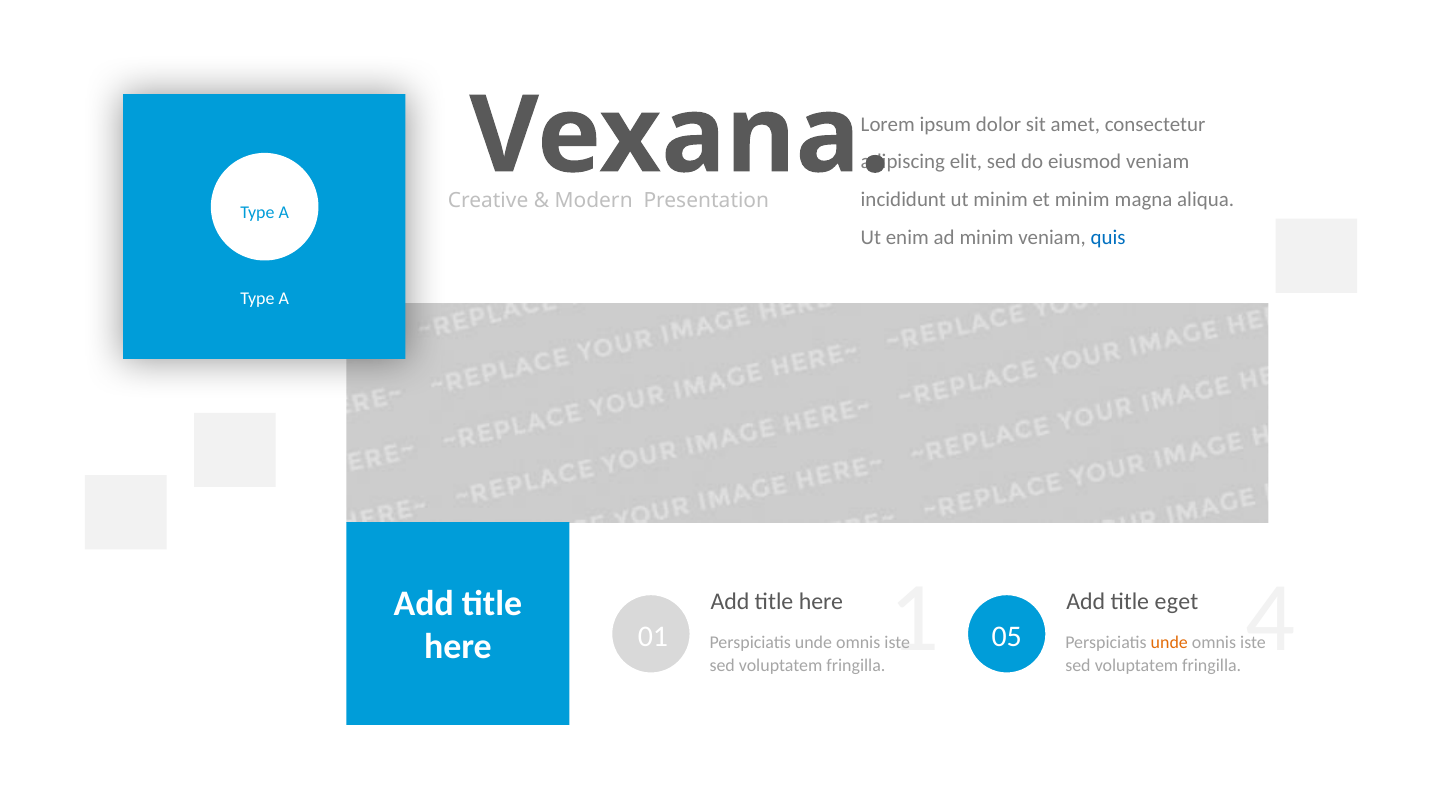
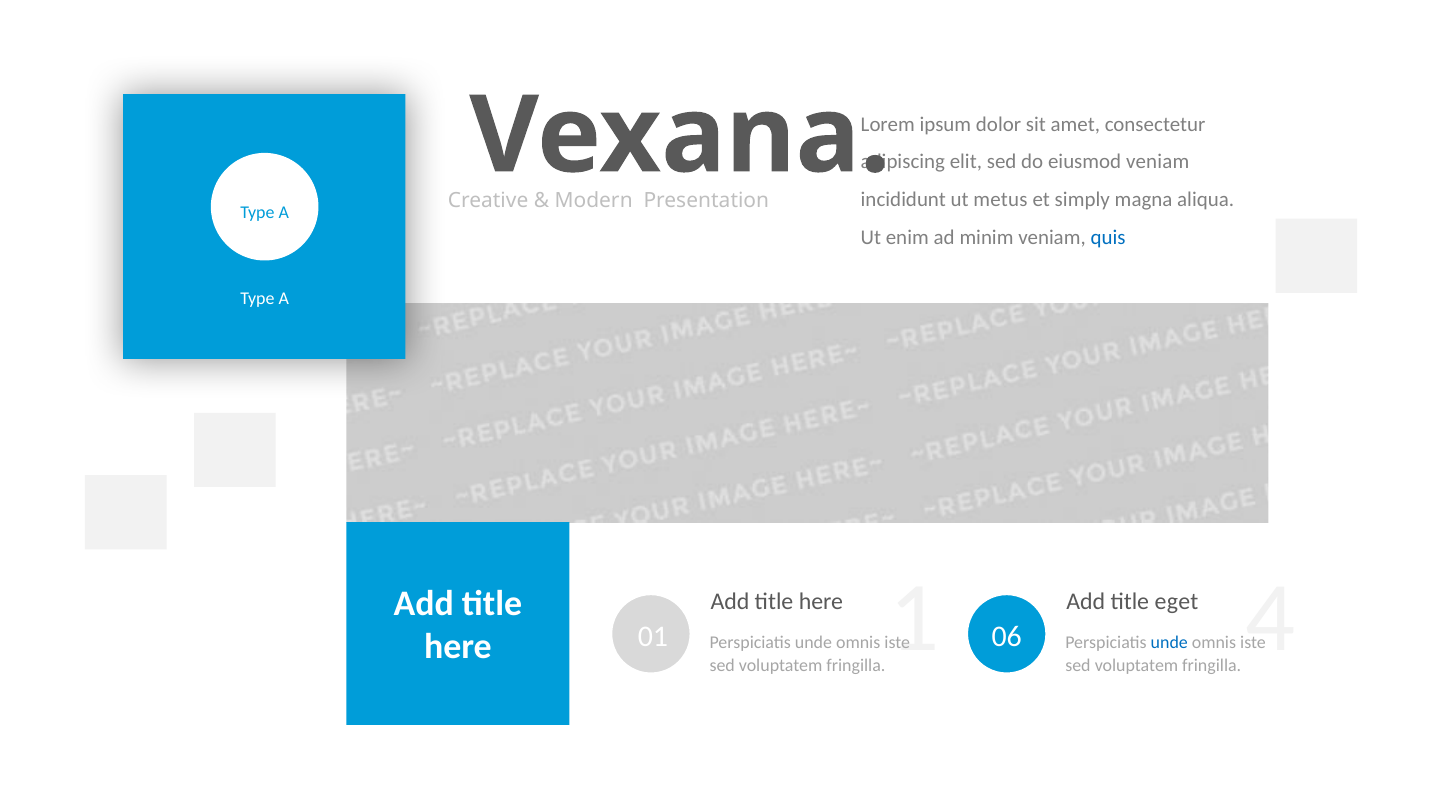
ut minim: minim -> metus (1001, 200)
et minim: minim -> simply (1082, 200)
05: 05 -> 06 (1007, 637)
unde colour: orange -> blue (1169, 642)
